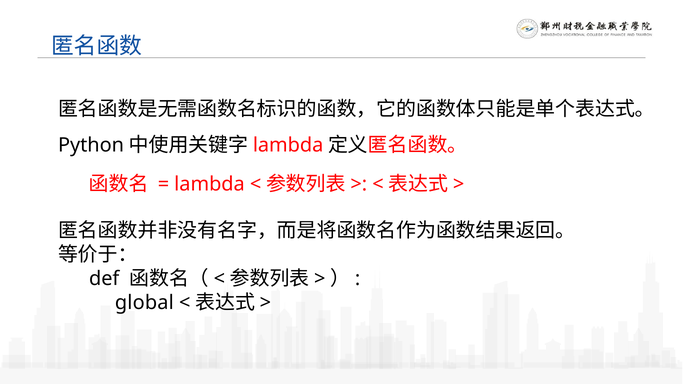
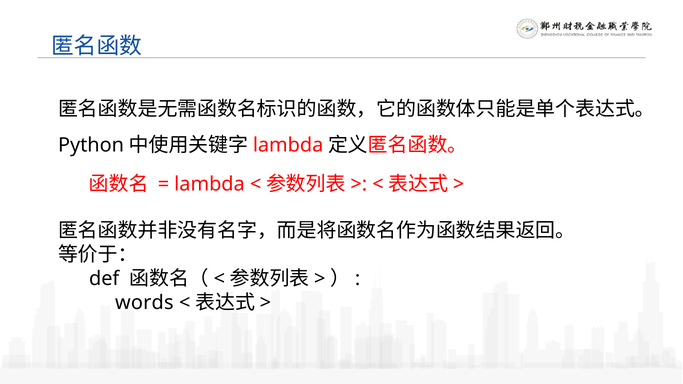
global: global -> words (144, 303)
